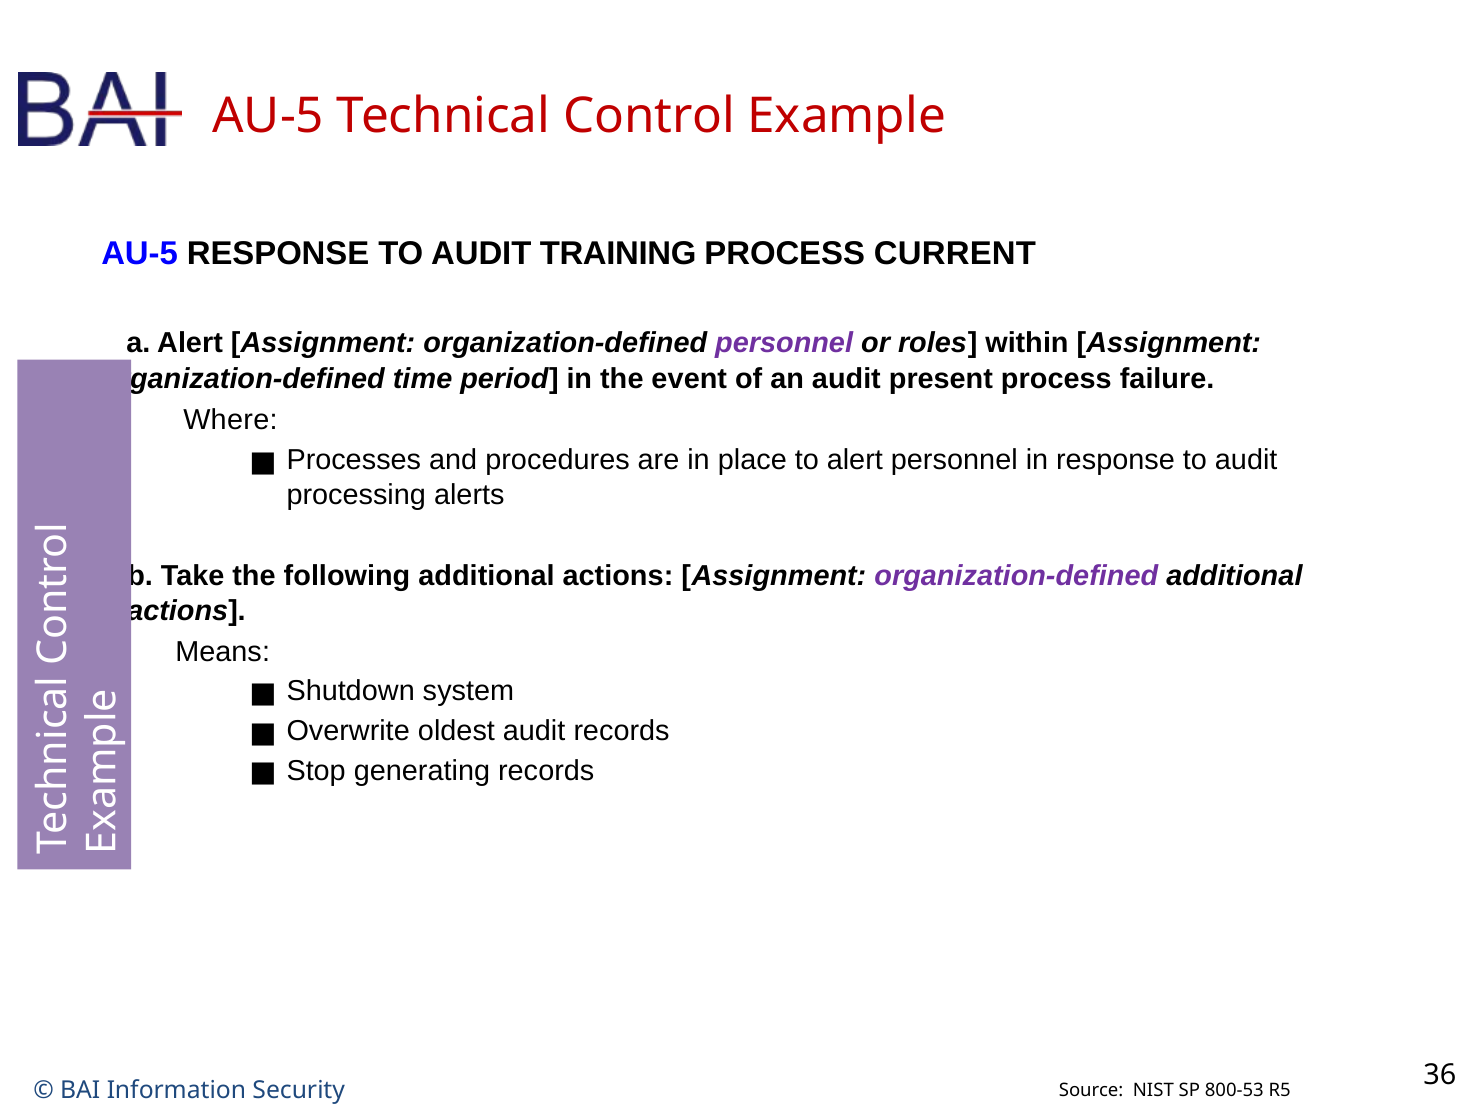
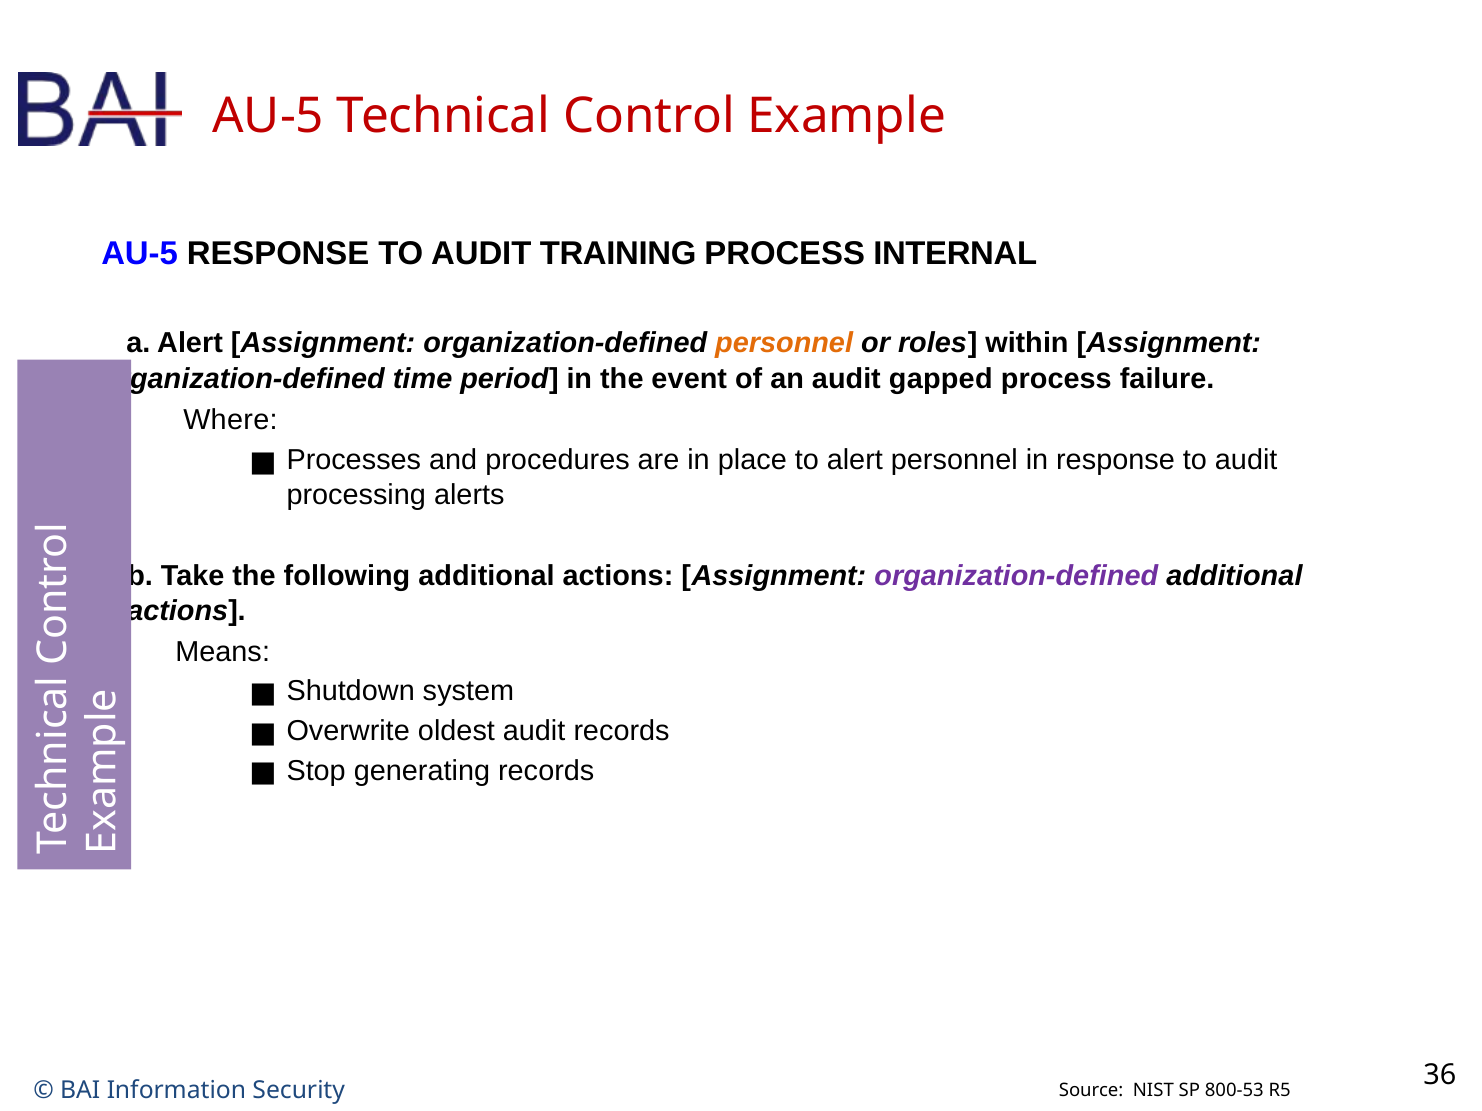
CURRENT: CURRENT -> INTERNAL (955, 254)
personnel colour: purple -> orange (784, 343)
present: present -> gapped (941, 379)
